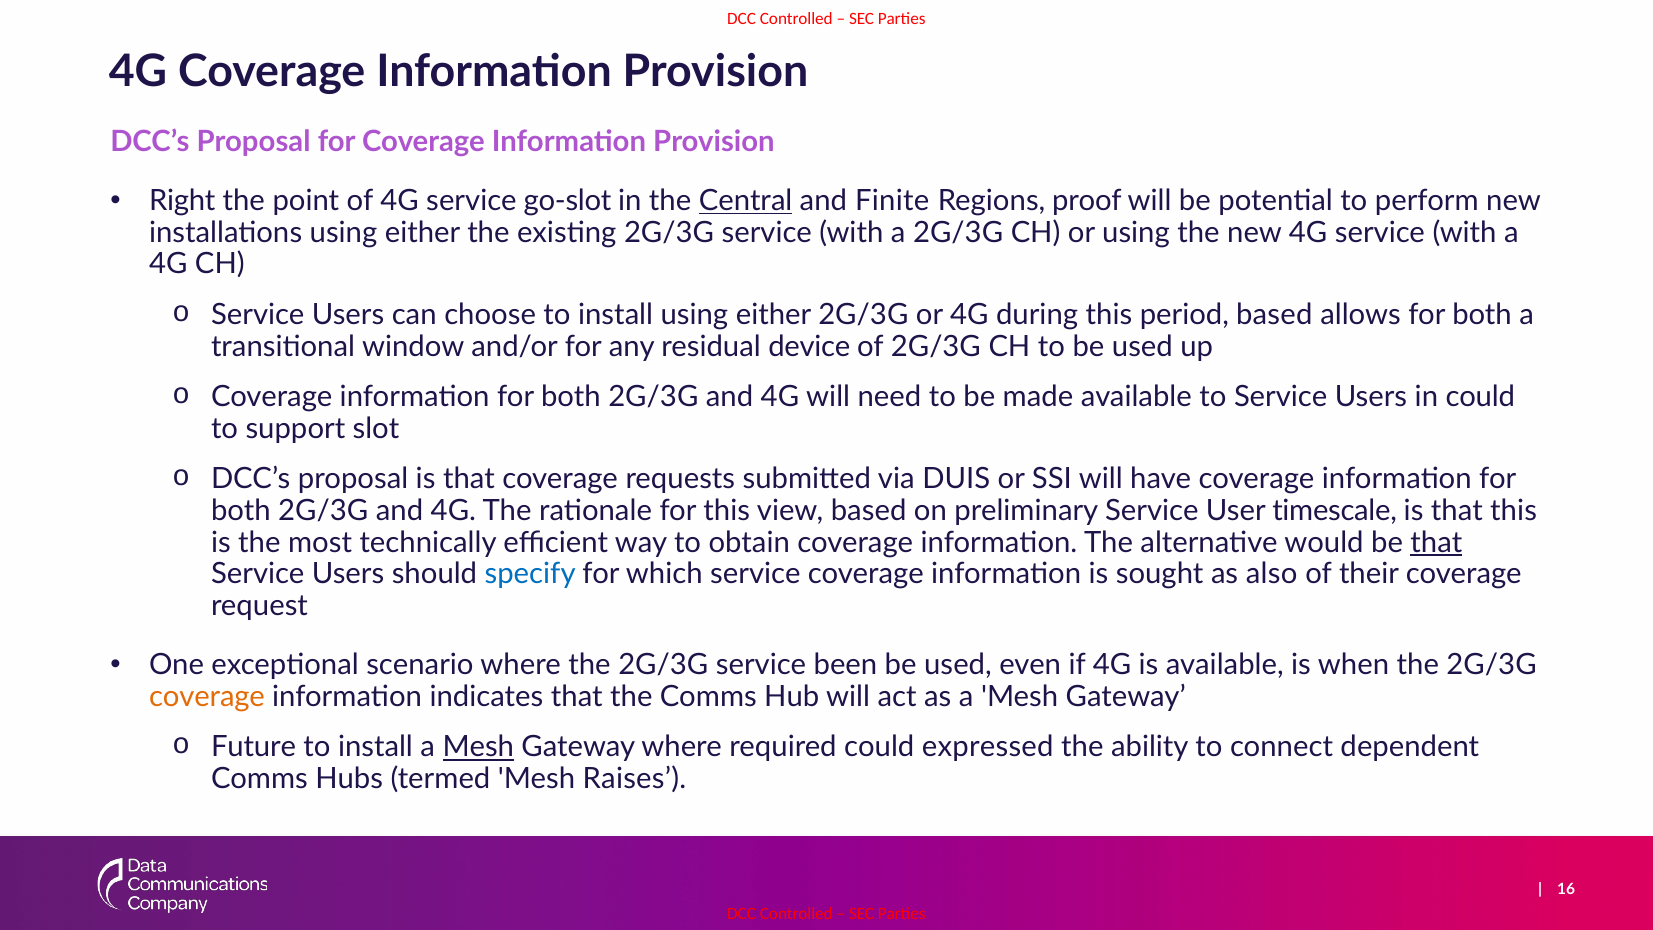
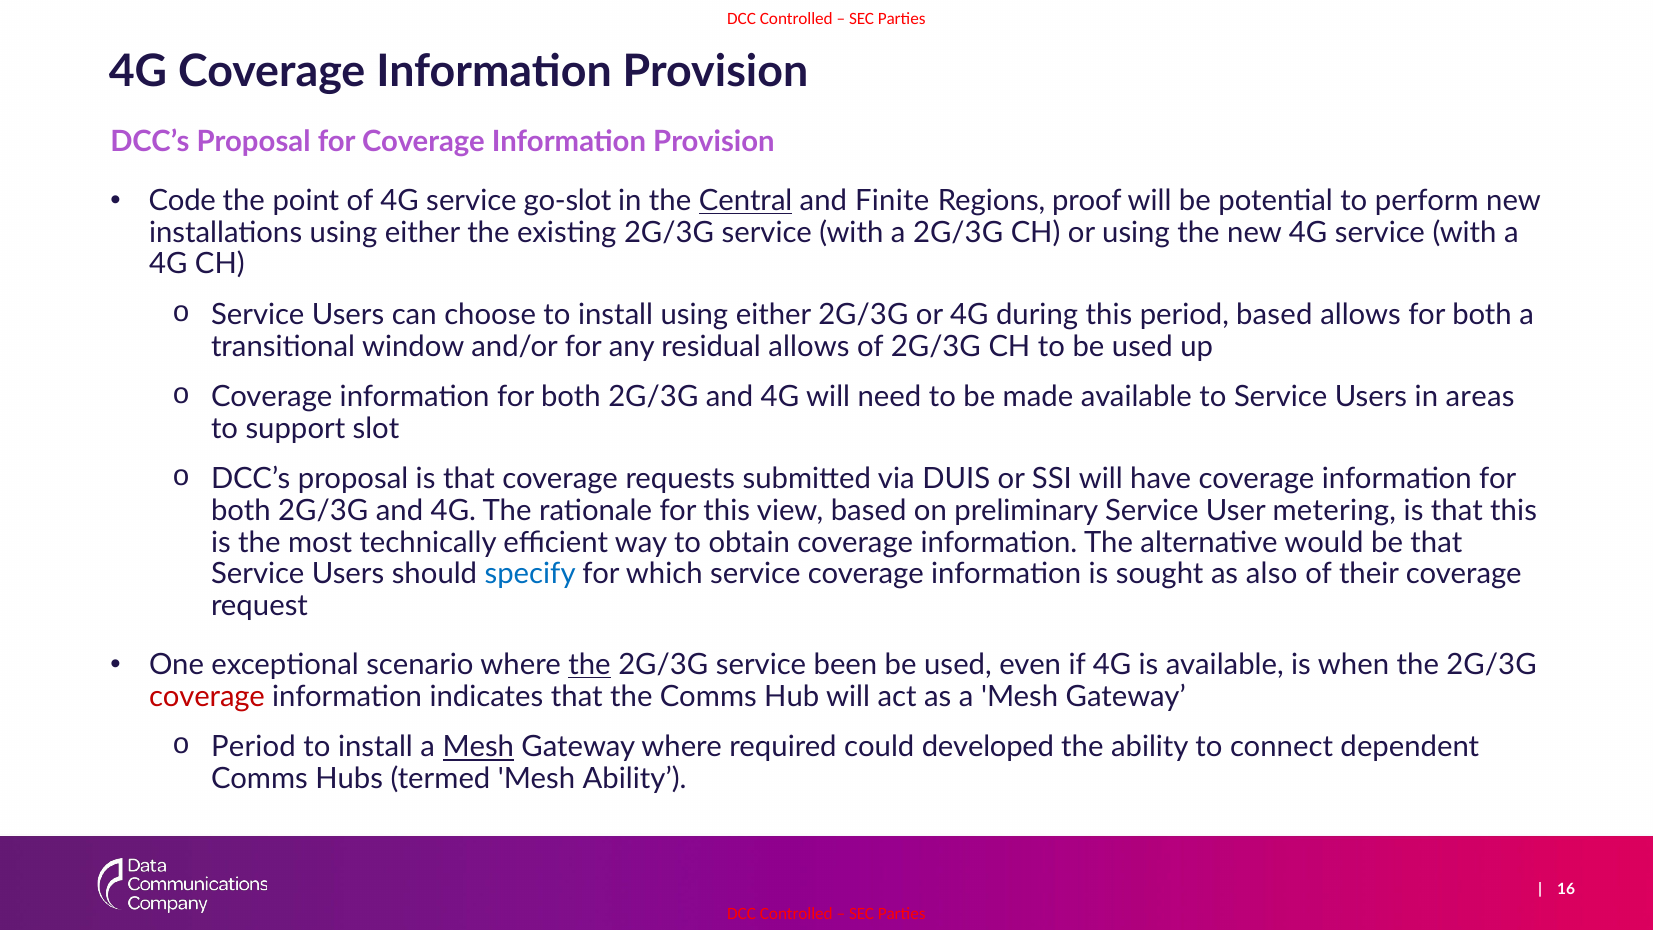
Right: Right -> Code (182, 201)
residual device: device -> allows (809, 346)
in could: could -> areas (1480, 397)
timescale: timescale -> metering (1334, 511)
that underline: present -> none (1436, 542)
the underline: none -> present (590, 665)
coverage colour: orange -> red (207, 696)
Future: Future -> Period (253, 747)
expressed: expressed -> developed (988, 747)
Mesh Raises: Raises -> Ability (635, 779)
